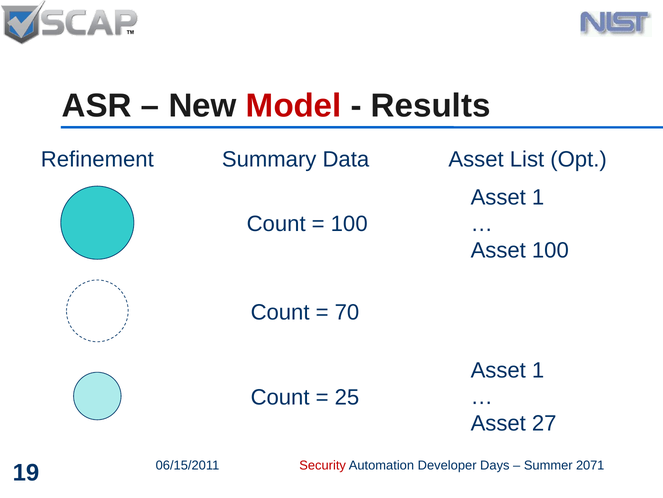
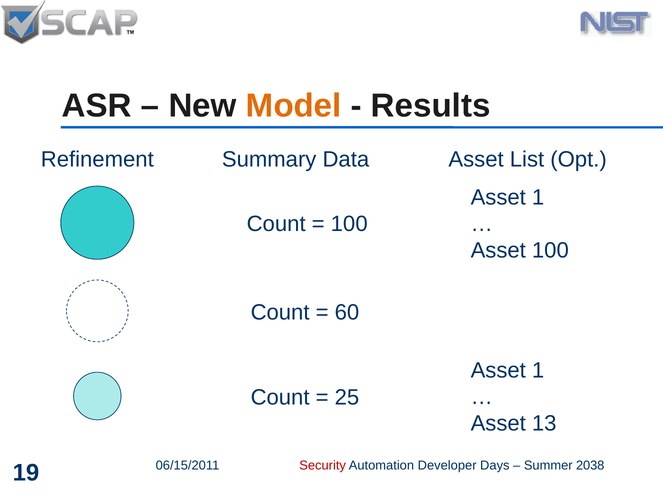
Model colour: red -> orange (294, 106)
70: 70 -> 60 (347, 312)
27: 27 -> 13 (544, 423)
2071: 2071 -> 2038 (590, 465)
